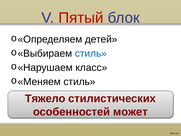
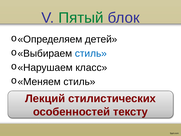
Пятый colour: red -> green (81, 18)
Тяжело: Тяжело -> Лекций (45, 98)
может: может -> тексту (130, 112)
